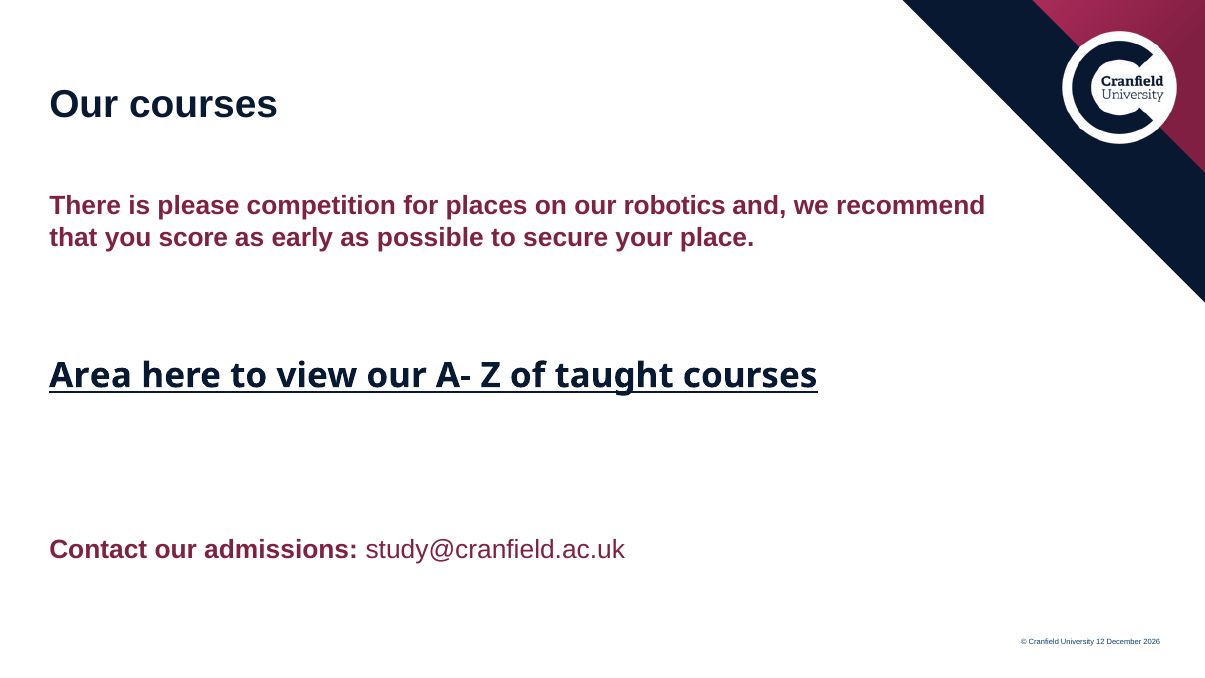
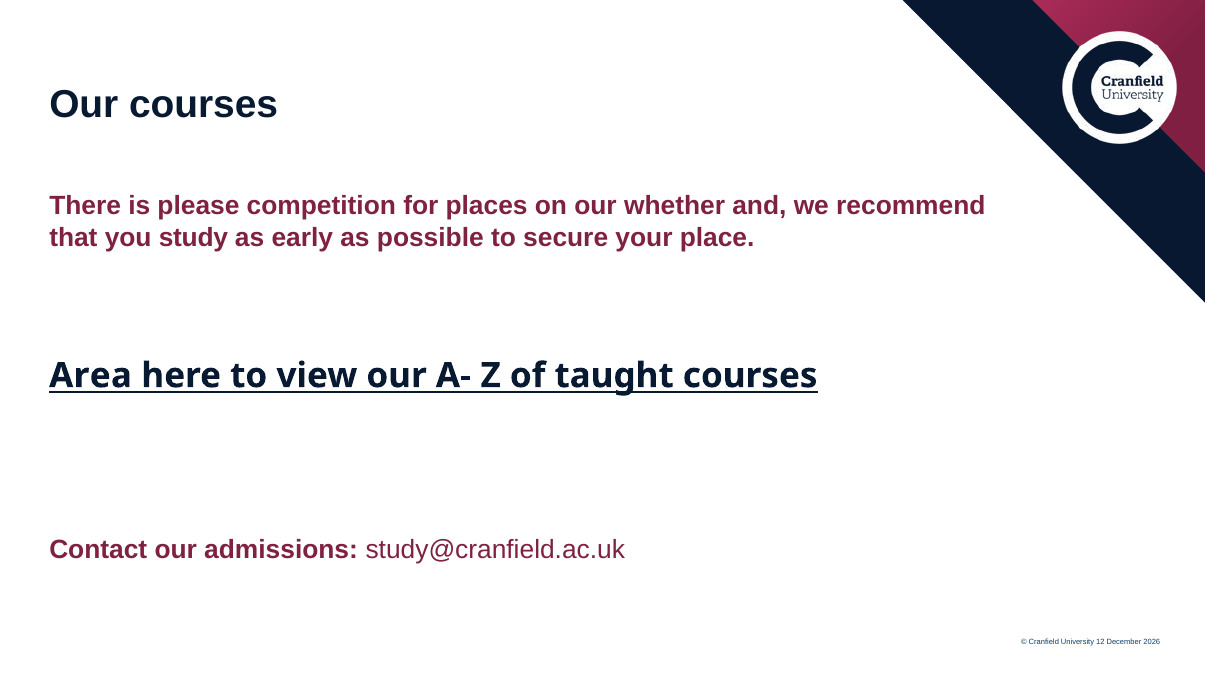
robotics: robotics -> whether (675, 206)
score: score -> study (193, 238)
